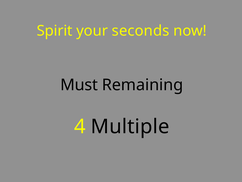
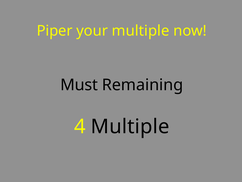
Spirit: Spirit -> Piper (55, 31)
your seconds: seconds -> multiple (141, 31)
